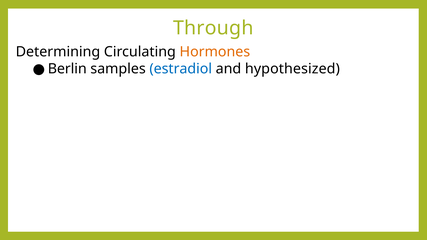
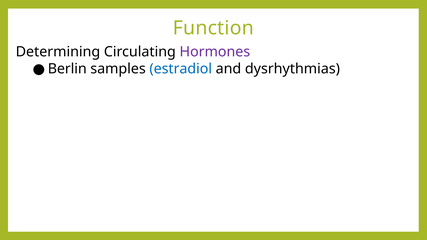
Through: Through -> Function (213, 28)
Hormones colour: orange -> purple (215, 52)
hypothesized: hypothesized -> dysrhythmias (292, 69)
